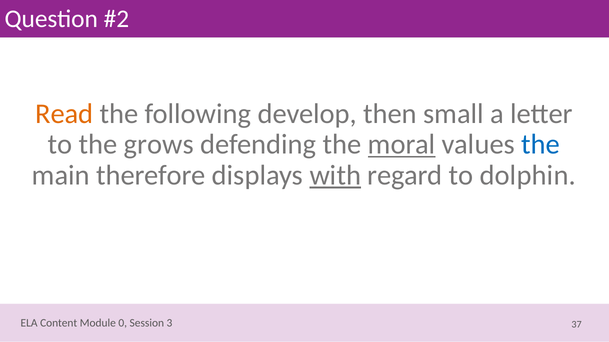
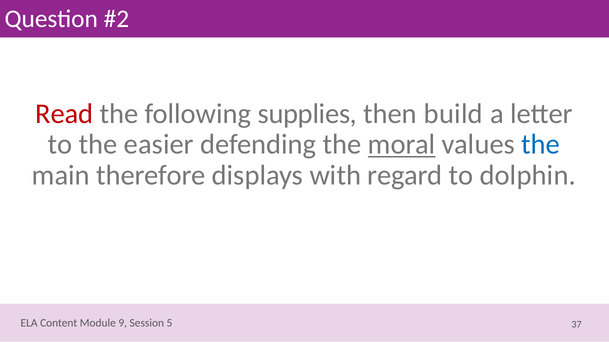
Read colour: orange -> red (64, 114)
develop: develop -> supplies (307, 114)
small: small -> build (453, 114)
grows: grows -> easier (159, 145)
with underline: present -> none (335, 176)
0: 0 -> 9 (123, 324)
3: 3 -> 5 (170, 324)
